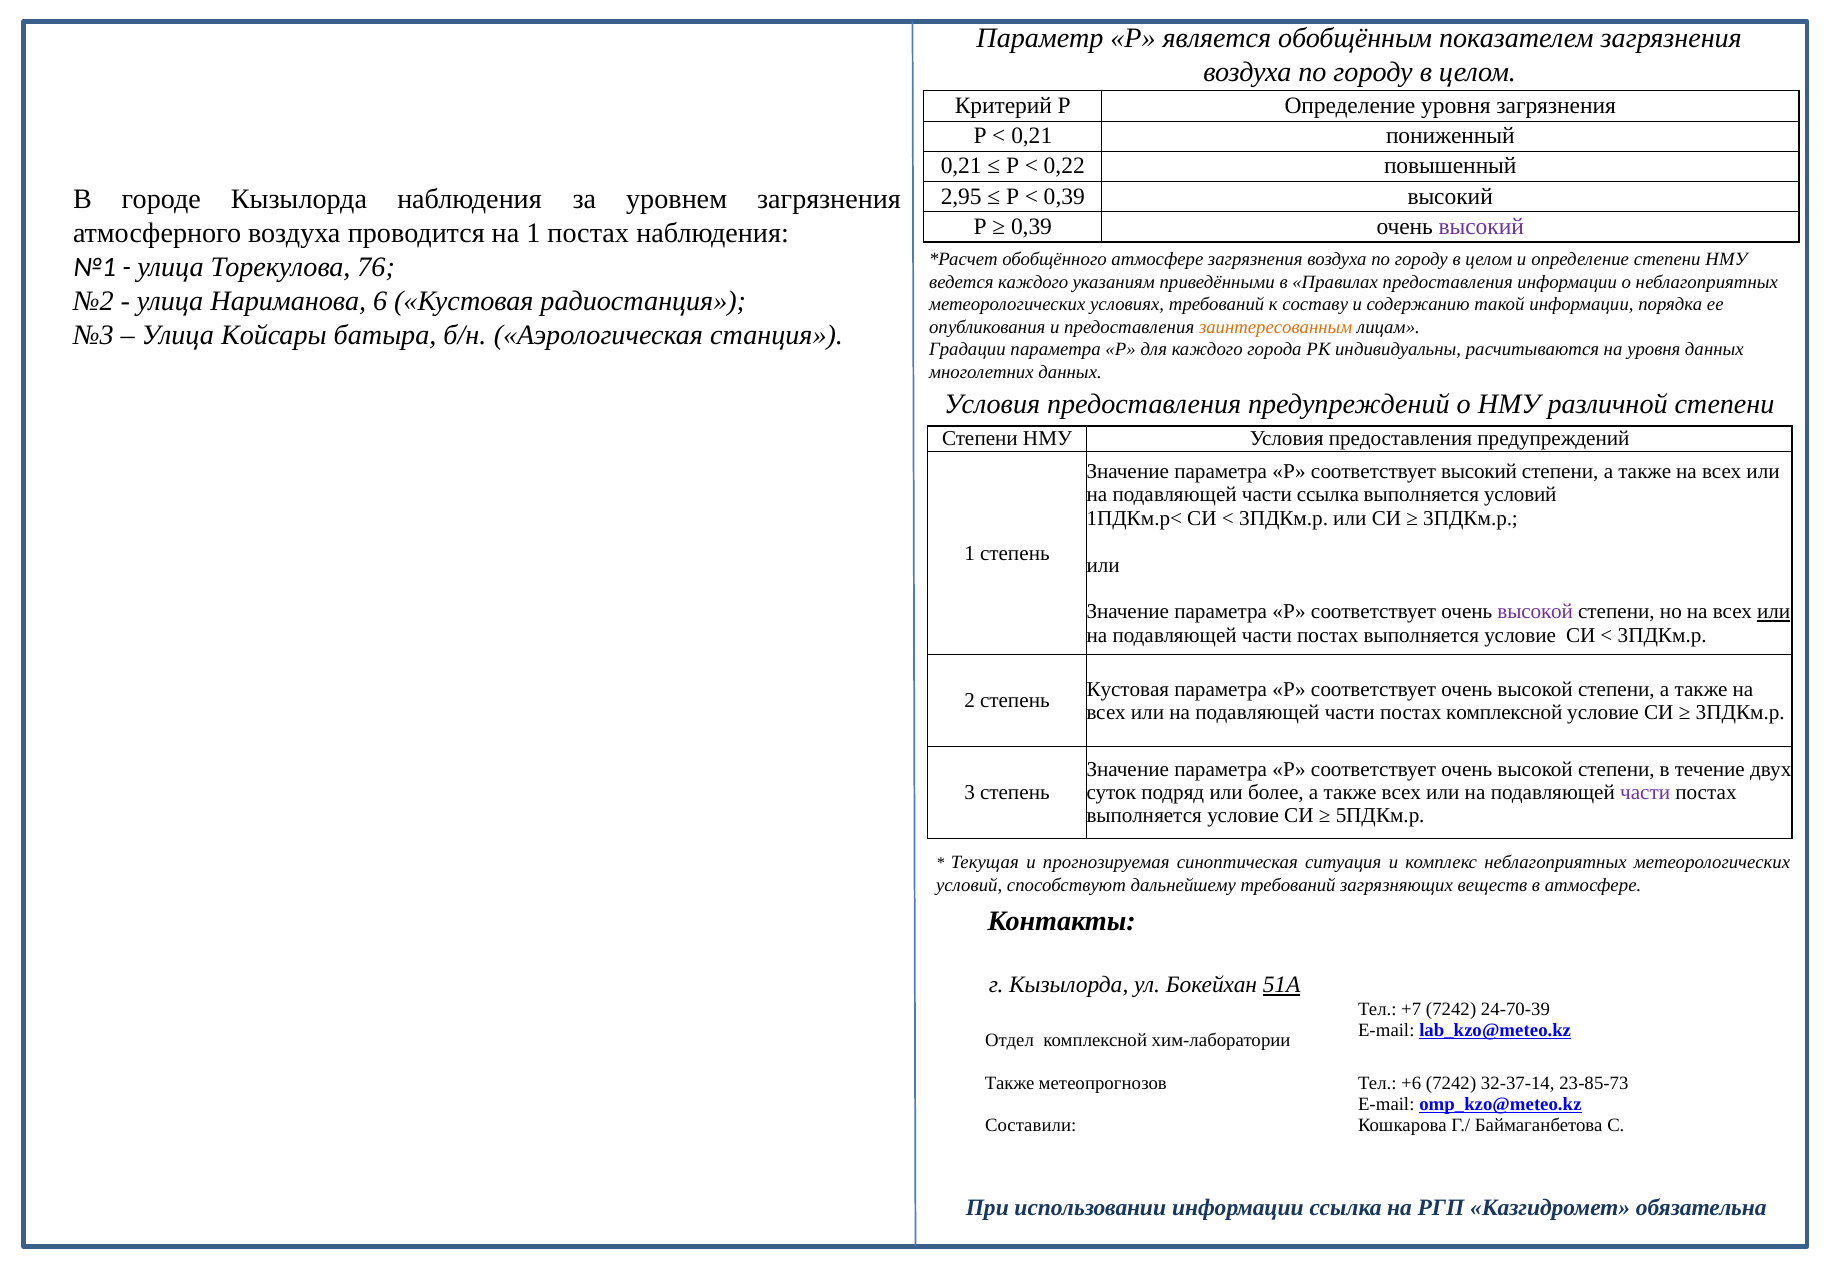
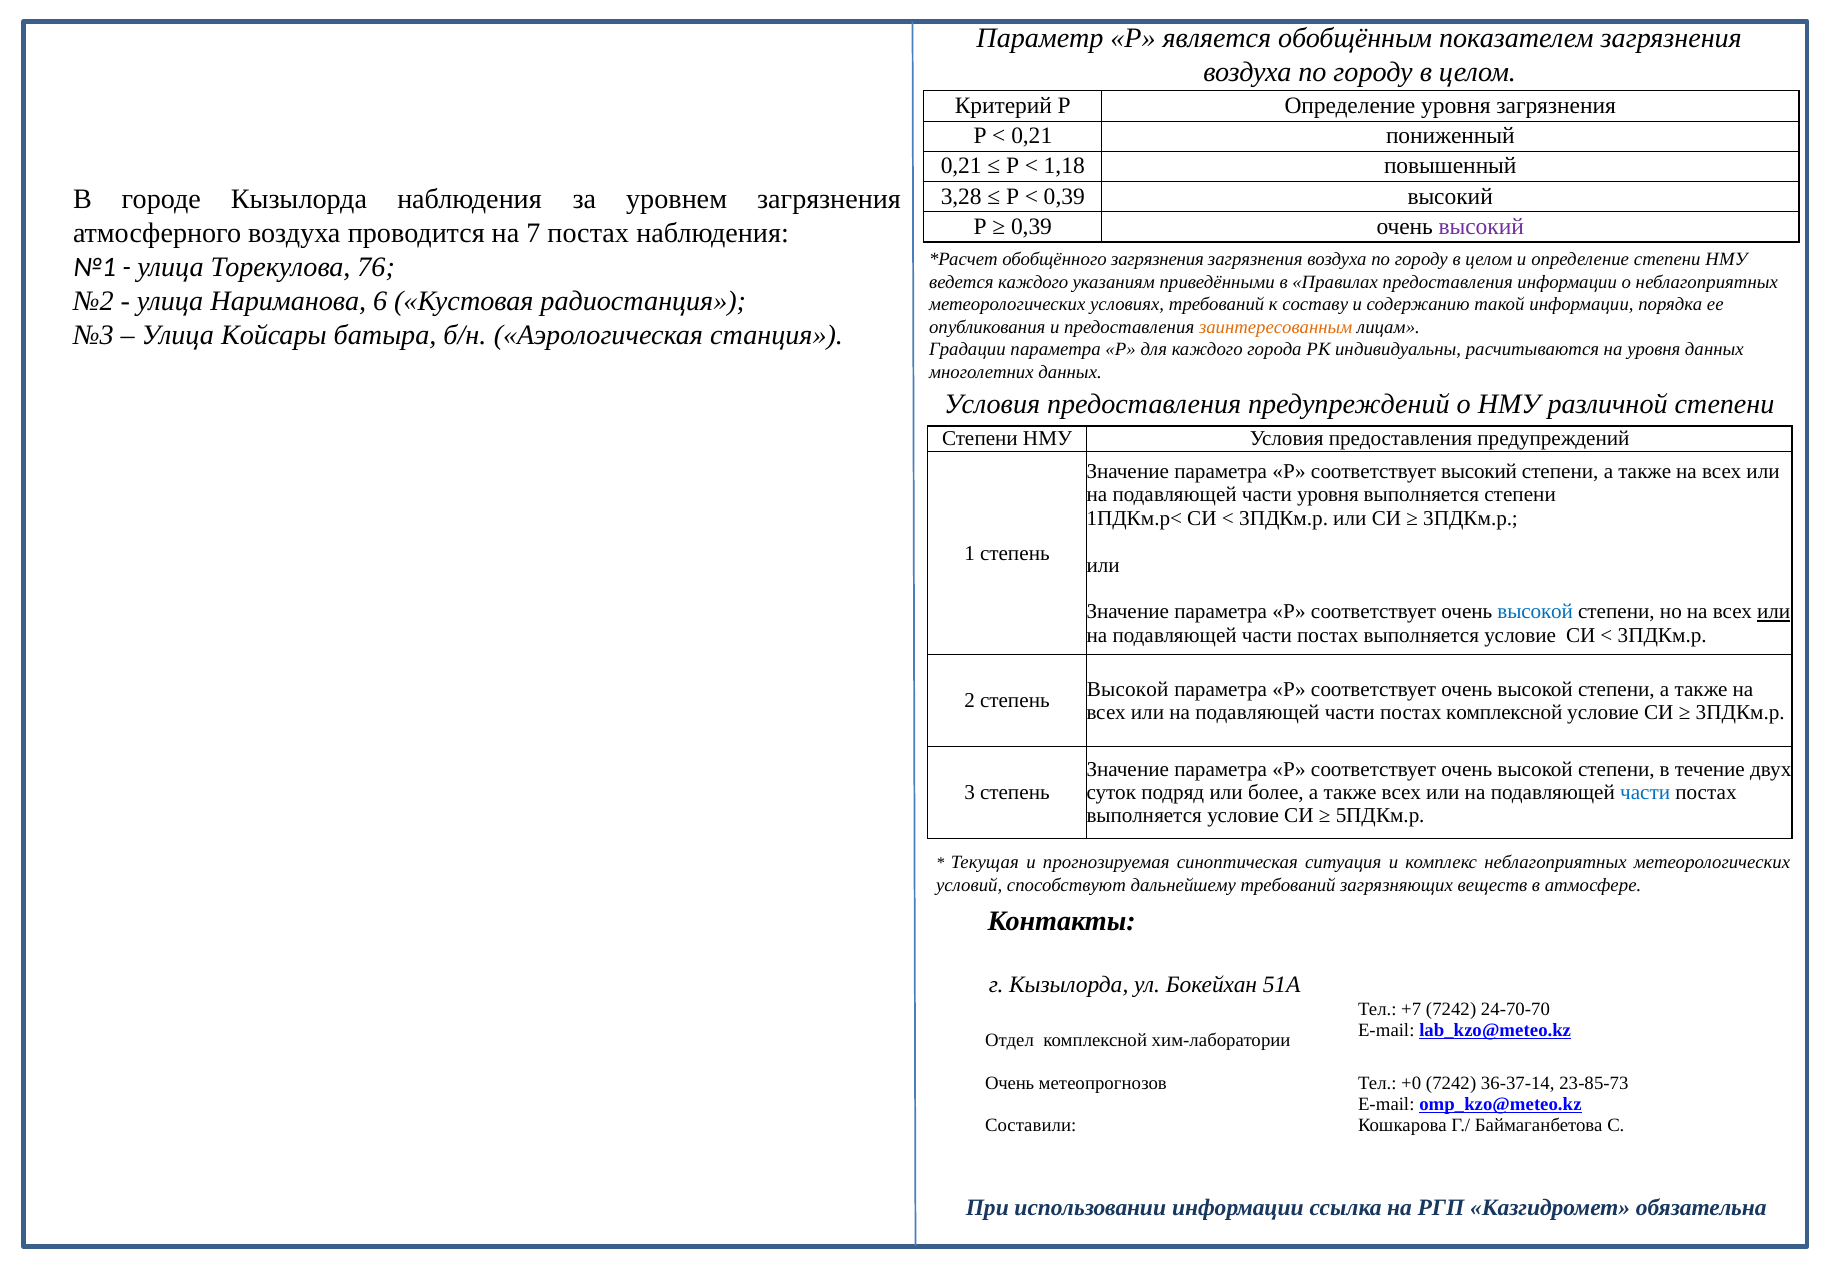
0,22: 0,22 -> 1,18 (1064, 166)
2,95: 2,95 -> 3,28 (961, 196)
на 1: 1 -> 7 (533, 233)
обобщённого атмосфере: атмосфере -> загрязнения (1157, 260)
части ссылка: ссылка -> уровня (1328, 495)
выполняется условий: условий -> степени (1520, 495)
высокой colour: purple -> blue (1535, 612)
Кустовая: Кустовая -> Высокой (1128, 689)
части colour: purple -> blue (1645, 792)
51А underline: present -> none (1282, 985)
24-70-39: 24-70-39 -> 24-70-70 (1515, 1009)
Также: Также -> Очень (1010, 1083)
+6: +6 -> +0 (1411, 1083)
32-37-14: 32-37-14 -> 36-37-14 (1518, 1083)
